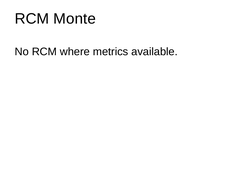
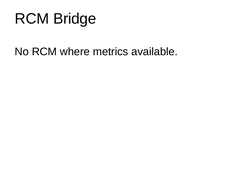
Monte: Monte -> Bridge (75, 19)
